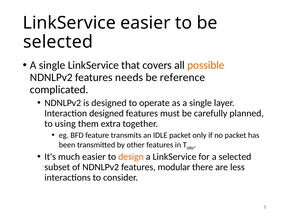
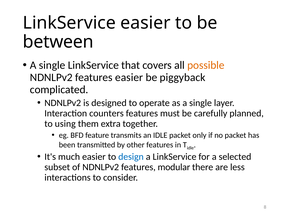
selected: selected -> between (58, 42)
features needs: needs -> easier (129, 77)
reference: reference -> piggyback (183, 77)
Interaction designed: designed -> counters (106, 113)
design colour: orange -> blue (131, 156)
